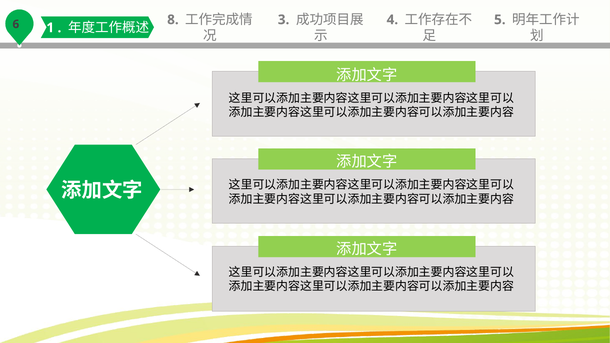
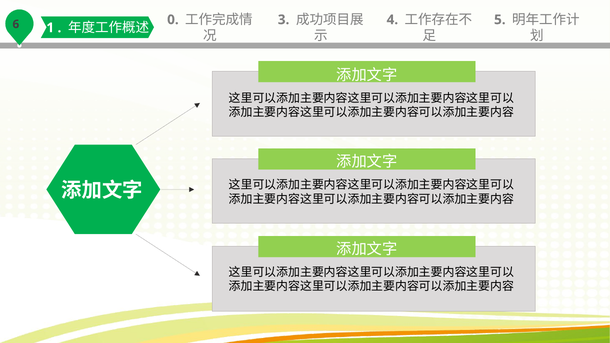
8: 8 -> 0 (173, 20)
